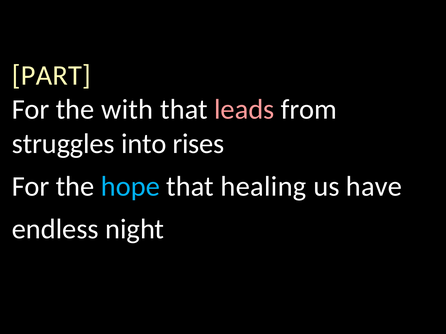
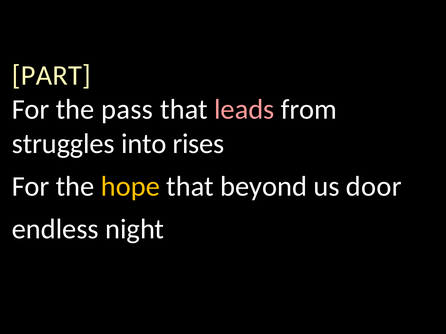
with: with -> pass (127, 110)
hope colour: light blue -> yellow (130, 187)
healing: healing -> beyond (264, 187)
have: have -> door (374, 187)
